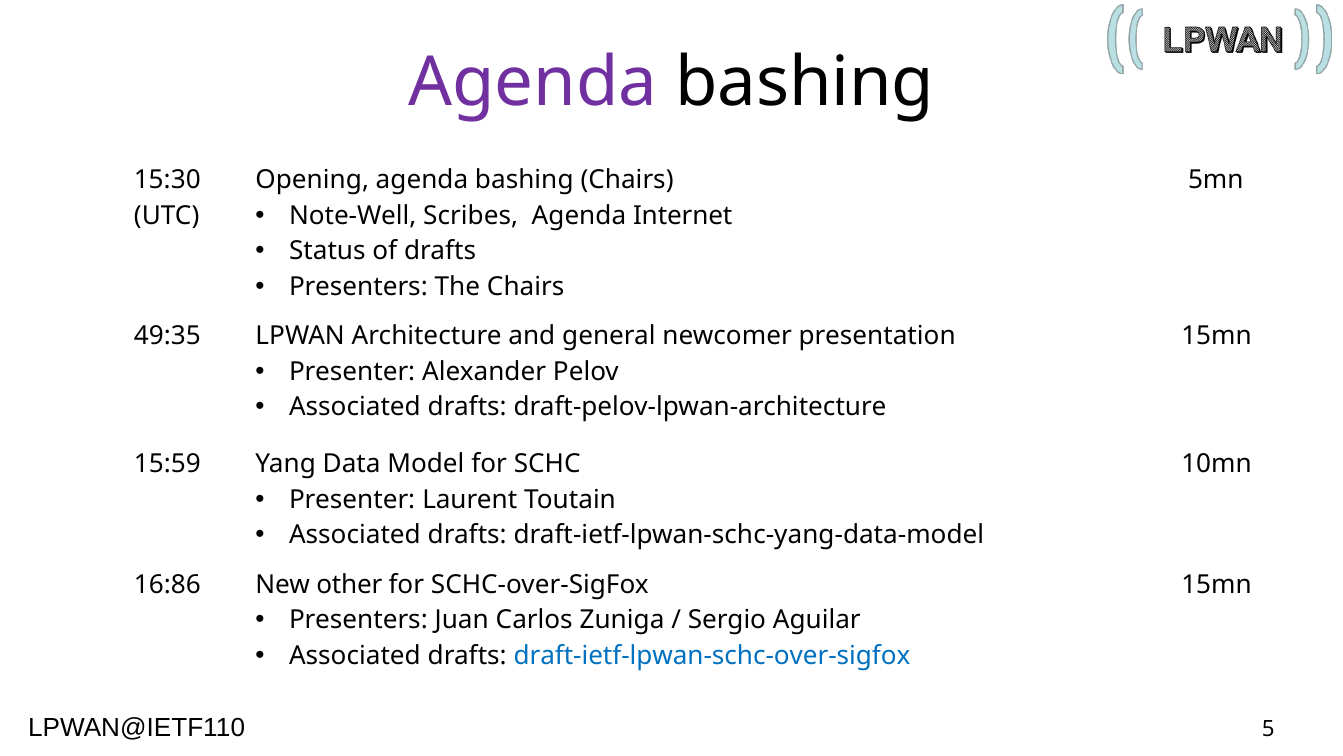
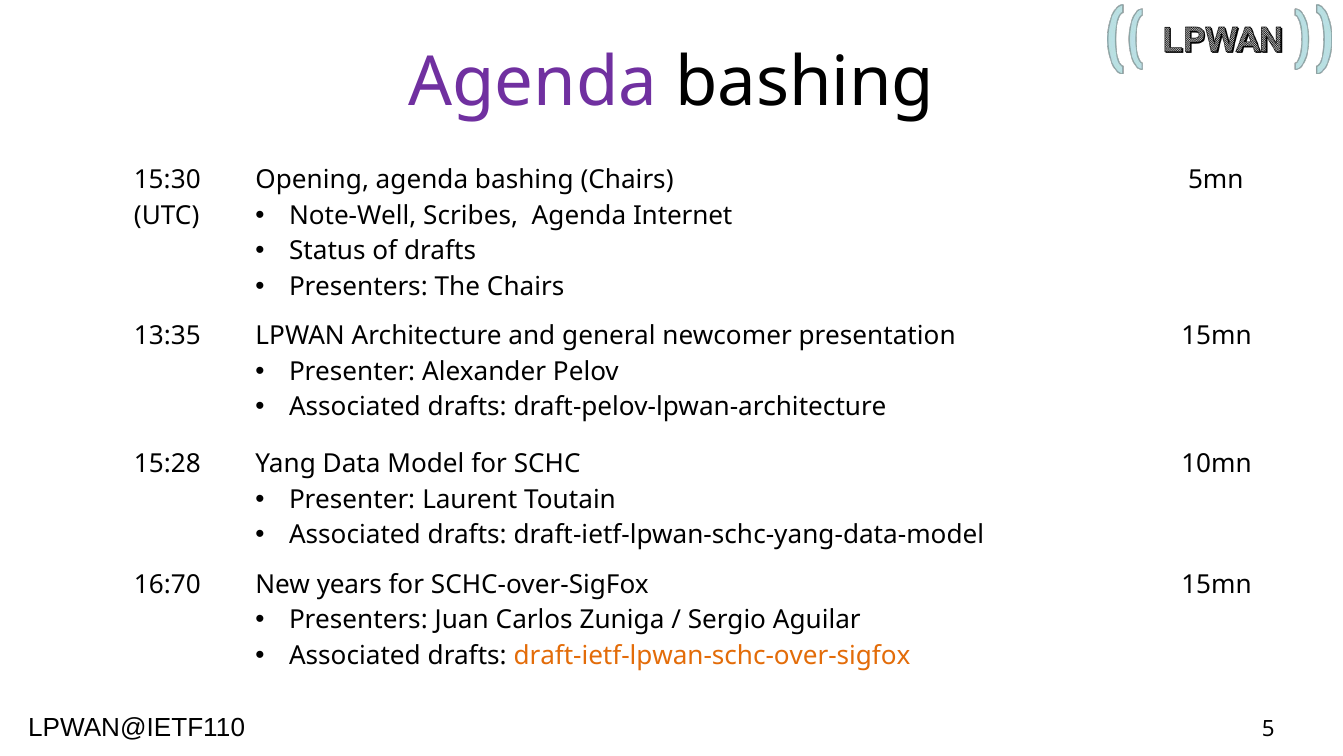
49:35: 49:35 -> 13:35 (167, 336)
15:59: 15:59 -> 15:28 (167, 464)
16:86: 16:86 -> 16:70 (167, 584)
other: other -> years (349, 584)
draft-ietf-lpwan-schc-over-sigfox colour: blue -> orange (712, 655)
